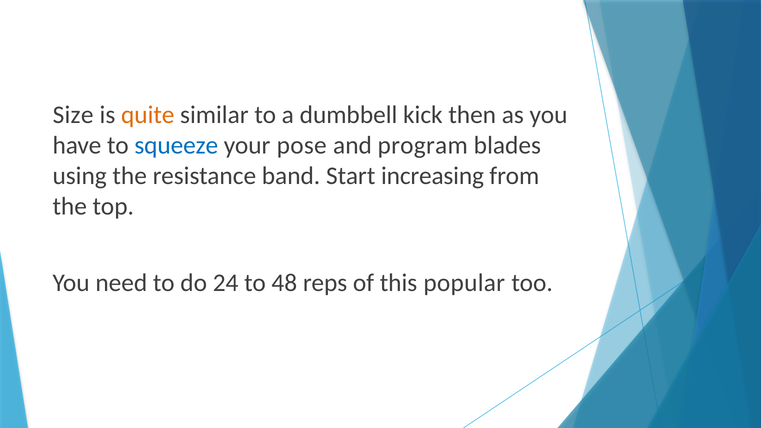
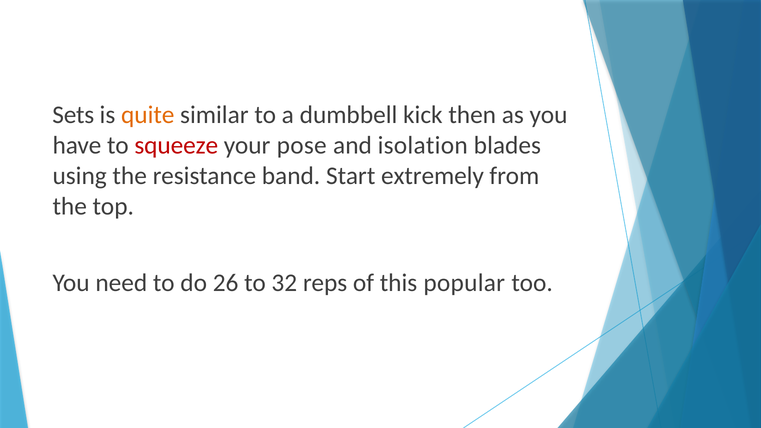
Size: Size -> Sets (73, 115)
squeeze colour: blue -> red (176, 145)
program: program -> isolation (423, 145)
increasing: increasing -> extremely (432, 176)
24: 24 -> 26 (226, 283)
48: 48 -> 32 (284, 283)
